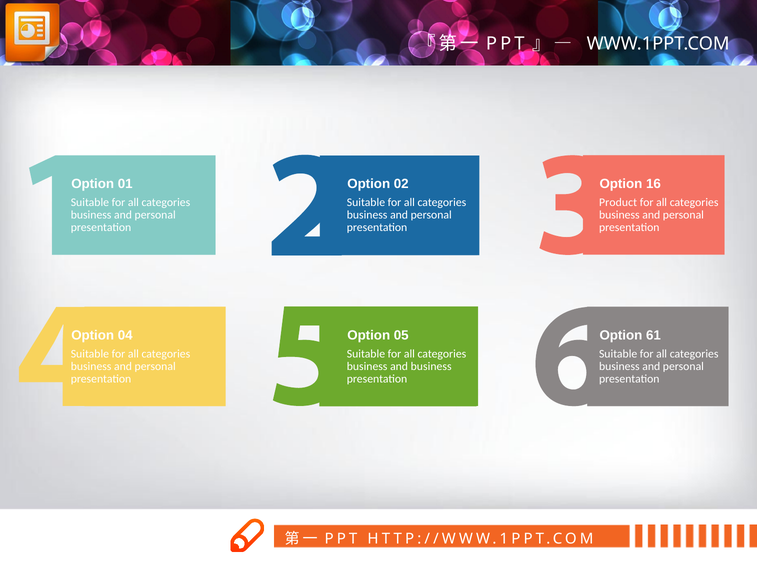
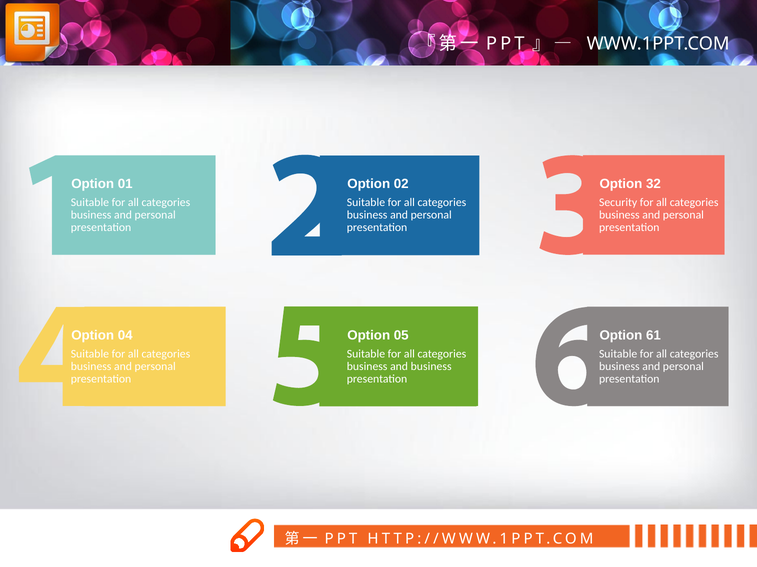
16: 16 -> 32 (653, 184)
Product: Product -> Security (618, 203)
